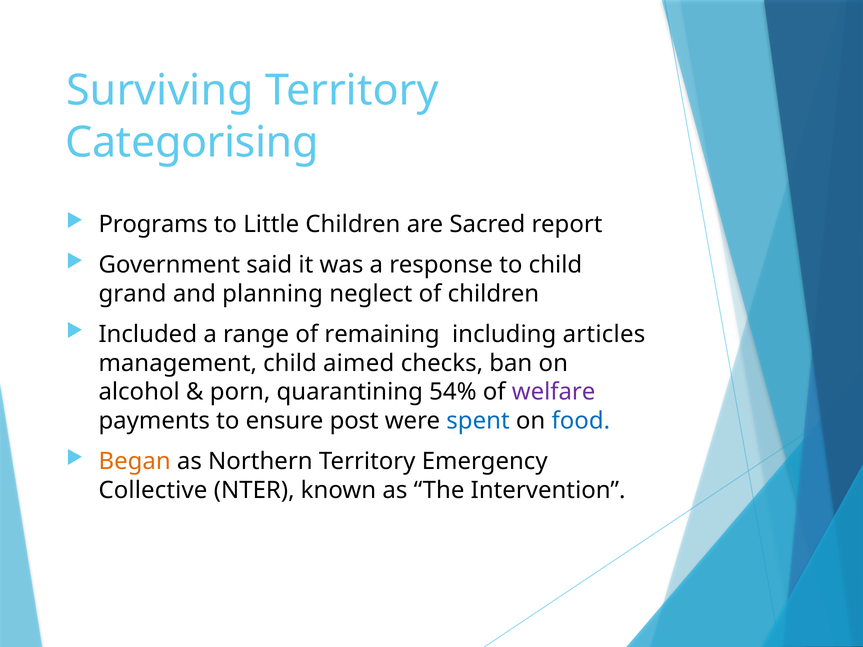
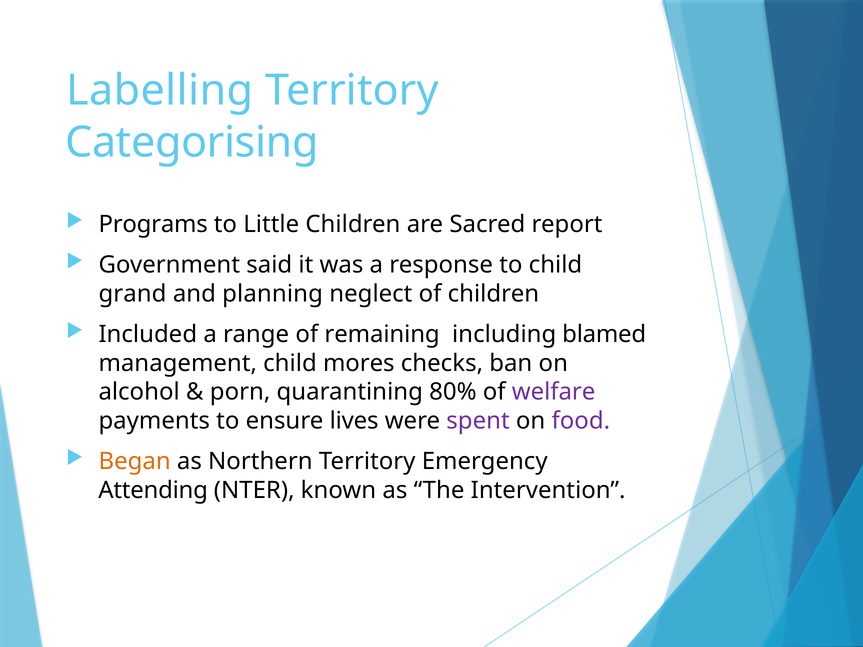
Surviving: Surviving -> Labelling (160, 91)
articles: articles -> blamed (604, 335)
aimed: aimed -> mores (359, 363)
54%: 54% -> 80% (453, 392)
post: post -> lives (354, 421)
spent colour: blue -> purple (478, 421)
food colour: blue -> purple (581, 421)
Collective: Collective -> Attending (153, 491)
